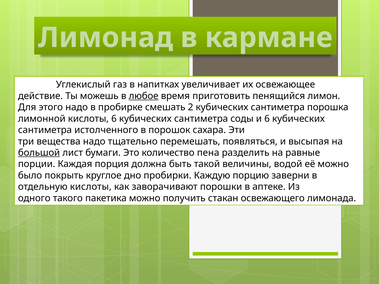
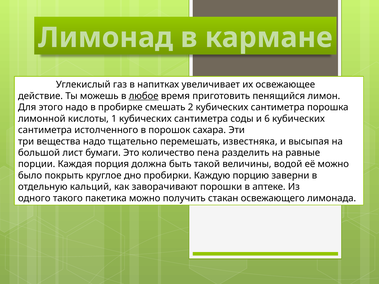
кислоты 6: 6 -> 1 (114, 119)
появляться: появляться -> известняка (250, 142)
большой underline: present -> none (39, 153)
отдельную кислоты: кислоты -> кальций (91, 187)
